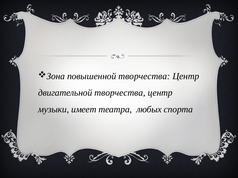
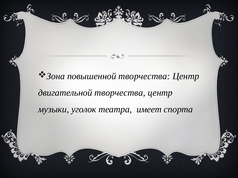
имеет: имеет -> уголок (84, 110)
любых: любых -> имеет (149, 110)
